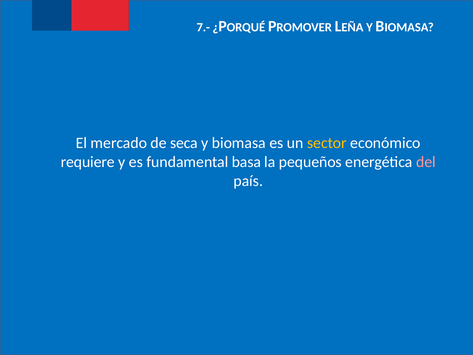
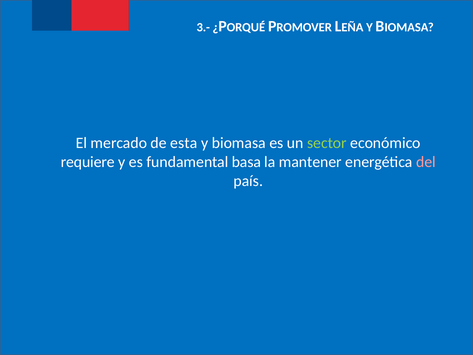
7.-: 7.- -> 3.- (203, 27)
seca: seca -> esta (184, 143)
sector colour: yellow -> light green (327, 143)
pequeños: pequeños -> mantener (310, 162)
